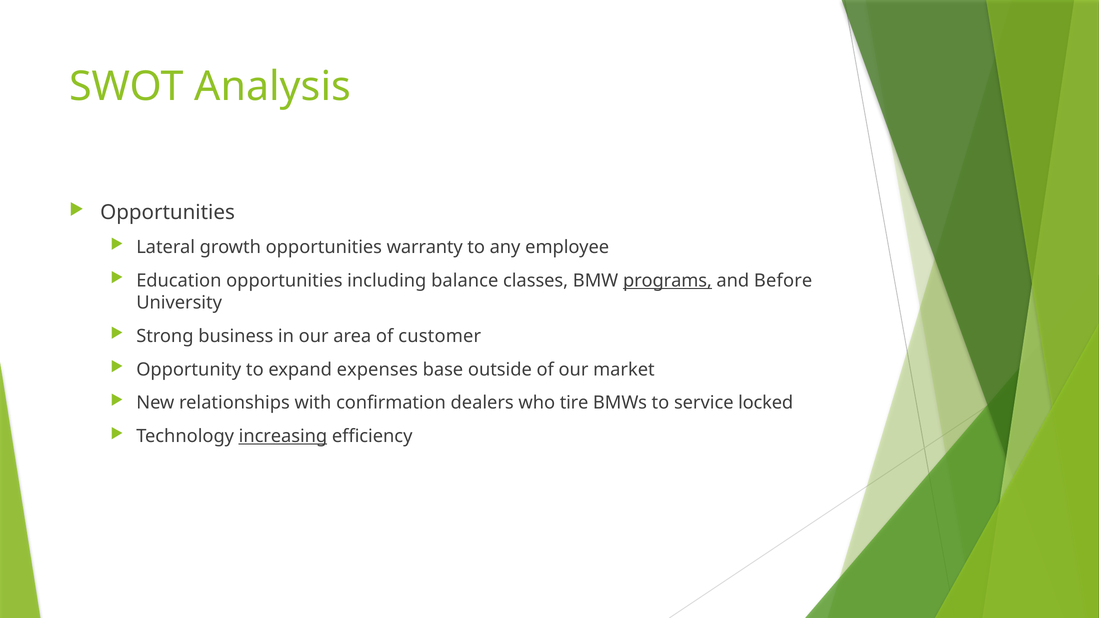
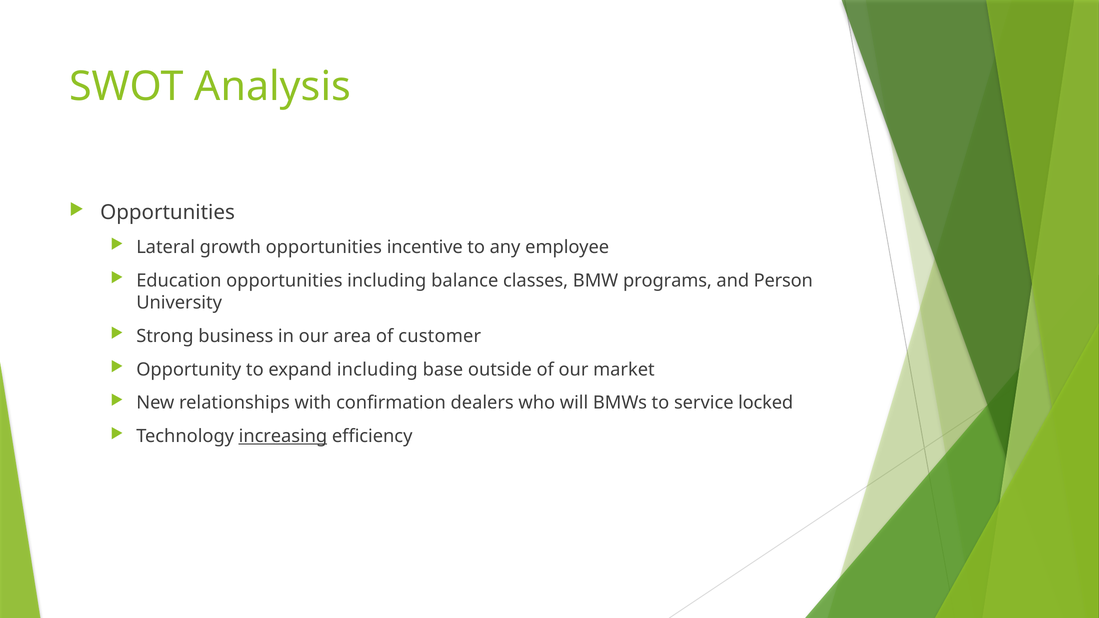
warranty: warranty -> incentive (425, 247)
programs underline: present -> none (667, 281)
Before: Before -> Person (783, 281)
expand expenses: expenses -> including (377, 370)
tire: tire -> will (574, 403)
